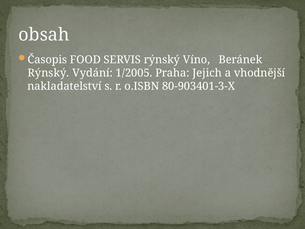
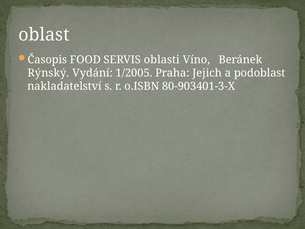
obsah: obsah -> oblast (44, 35)
SERVIS rýnský: rýnský -> oblasti (162, 60)
vhodnější: vhodnější -> podoblast (260, 73)
